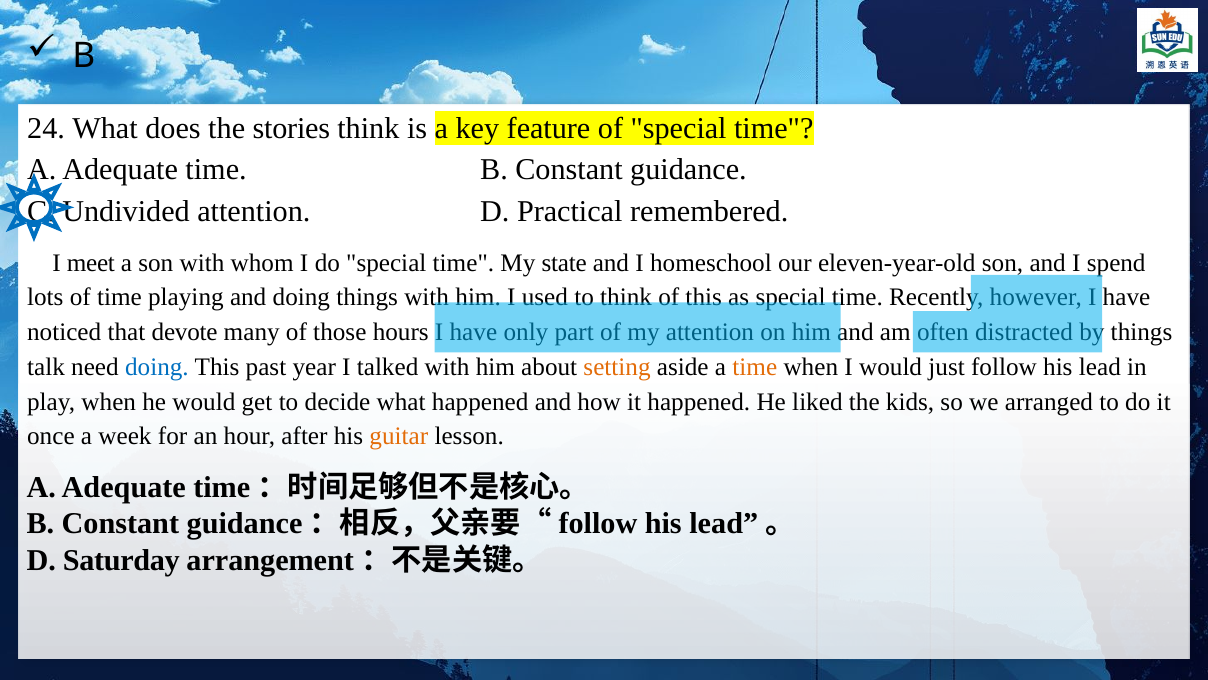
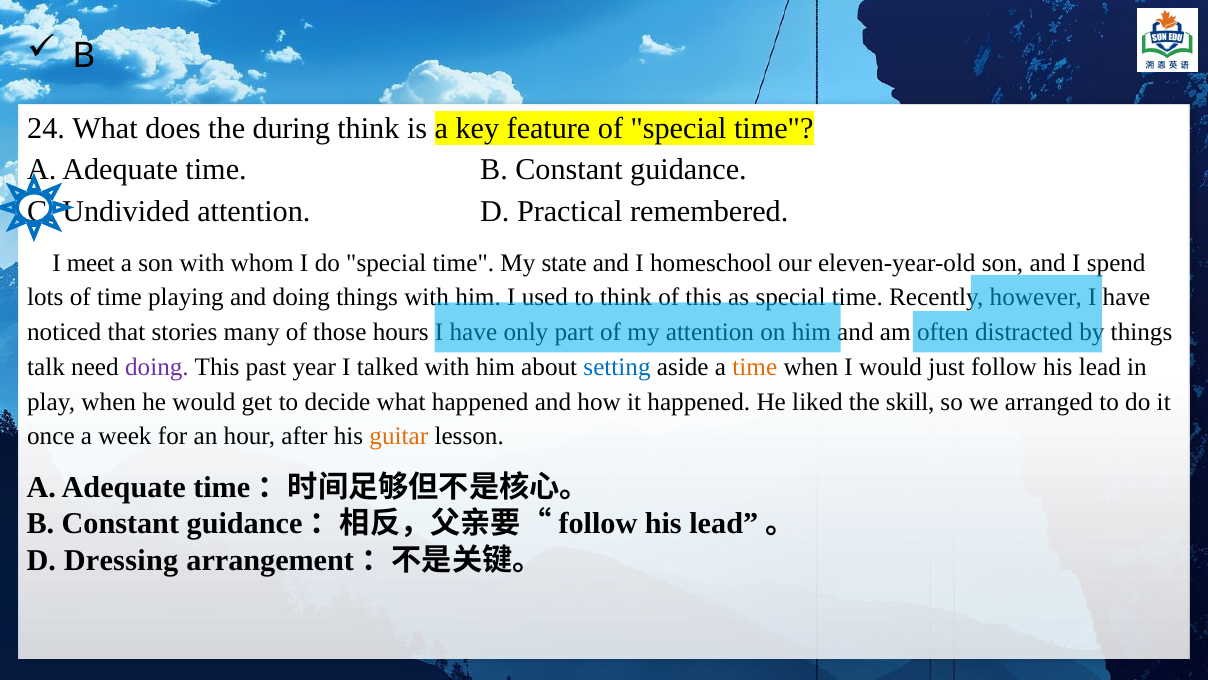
stories: stories -> during (291, 128)
devote: devote -> stories (185, 332)
doing colour: blue -> purple (157, 367)
setting colour: orange -> blue (617, 367)
kids: kids -> skill (910, 402)
Saturday: Saturday -> Dressing (121, 560)
